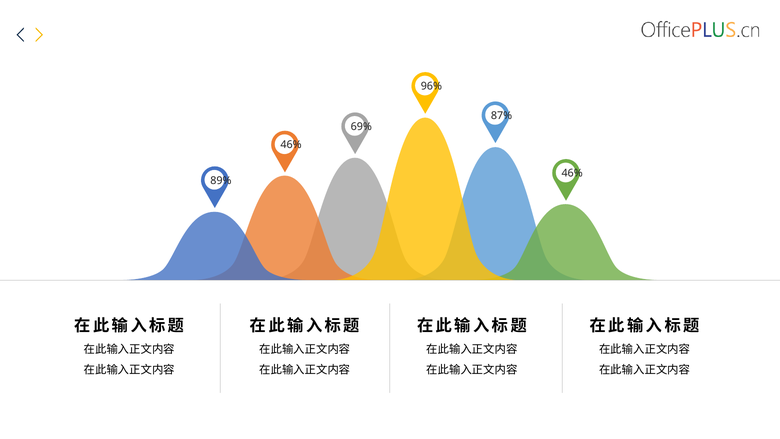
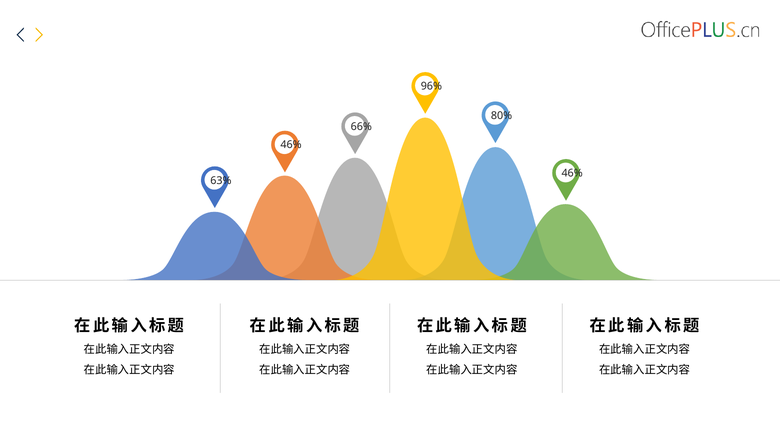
87%: 87% -> 80% (502, 116)
69%: 69% -> 66% (361, 127)
89%: 89% -> 63% (221, 180)
